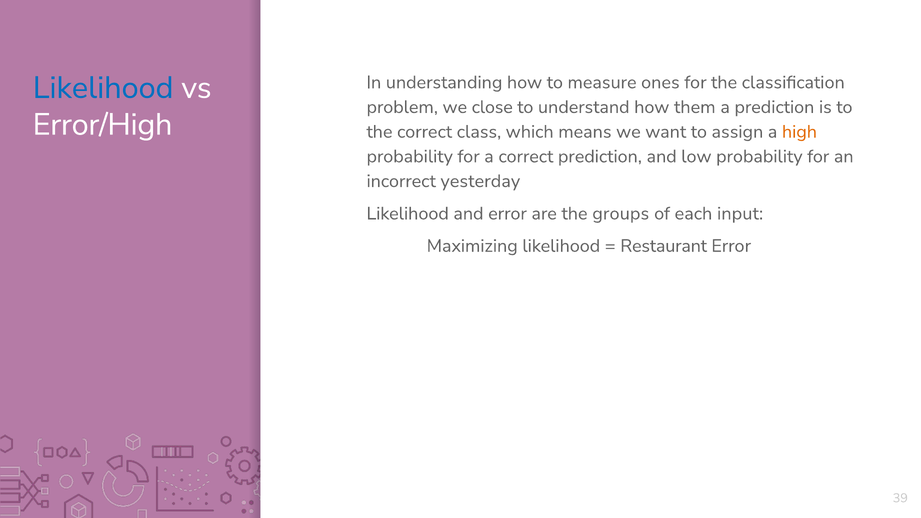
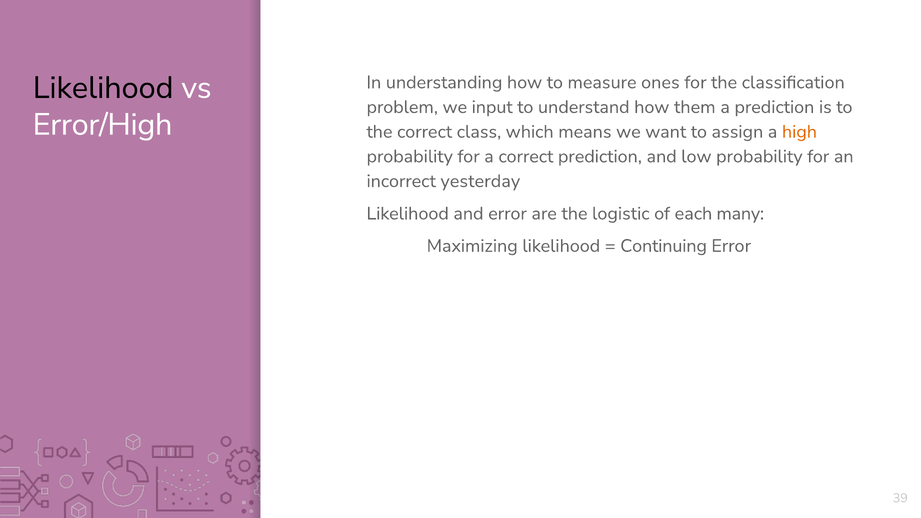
Likelihood colour: blue -> black (103, 88)
close: close -> input (492, 107)
groups: groups -> logistic (621, 214)
input: input -> many (740, 214)
Restaurant: Restaurant -> Continuing (664, 246)
